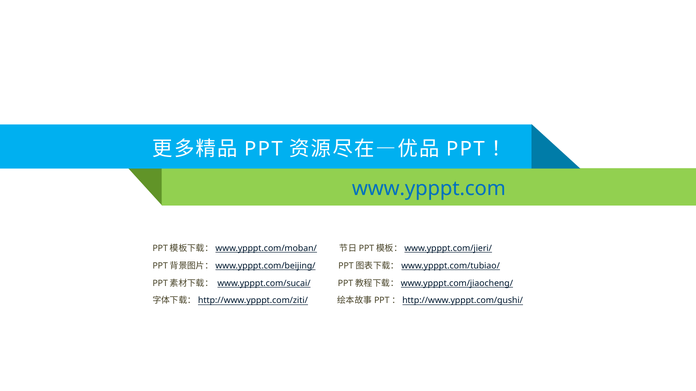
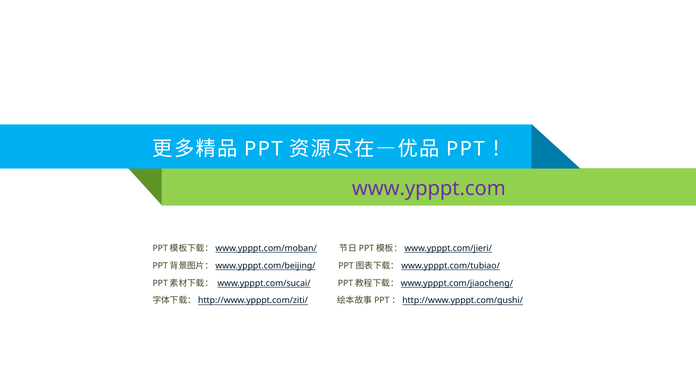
www.ypppt.com colour: blue -> purple (429, 189)
